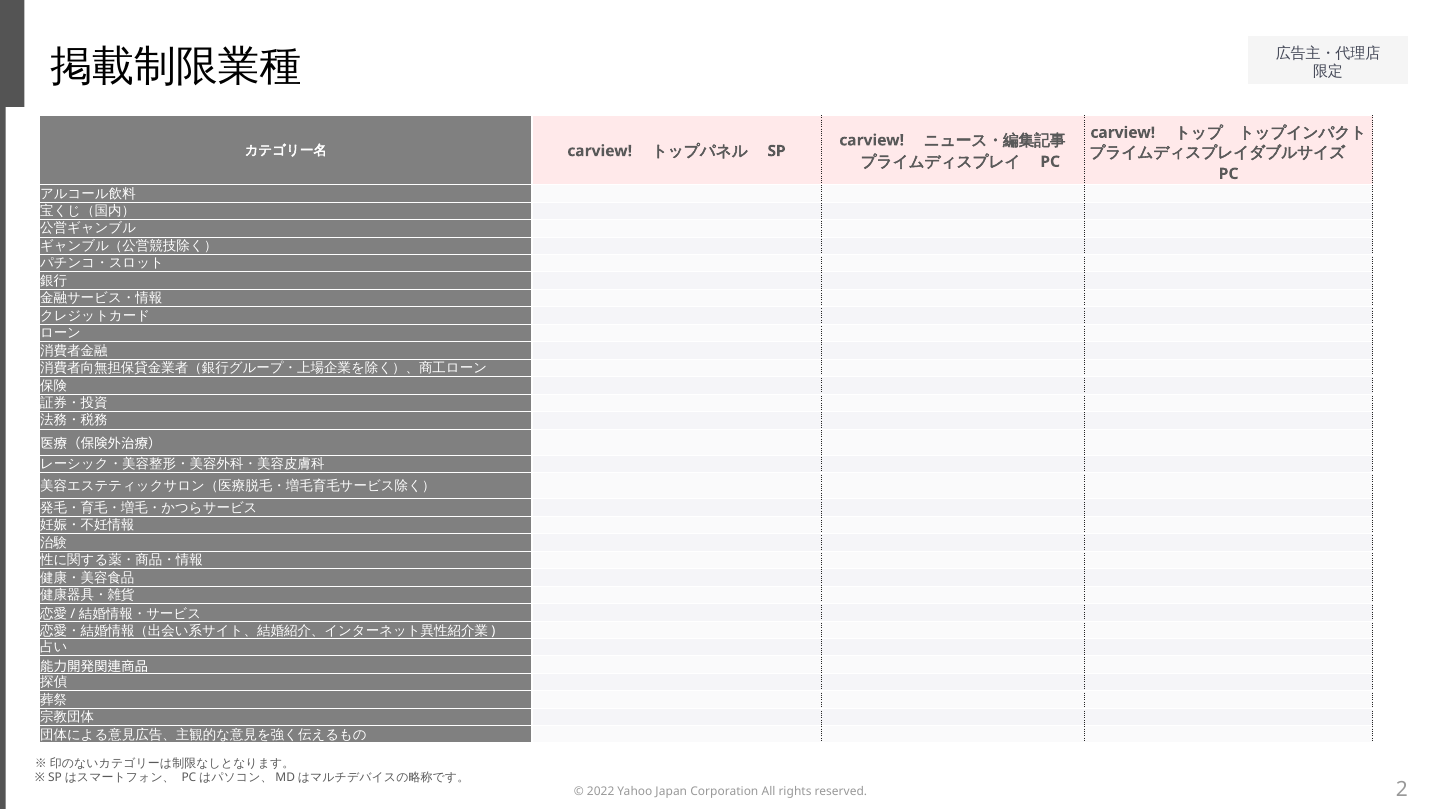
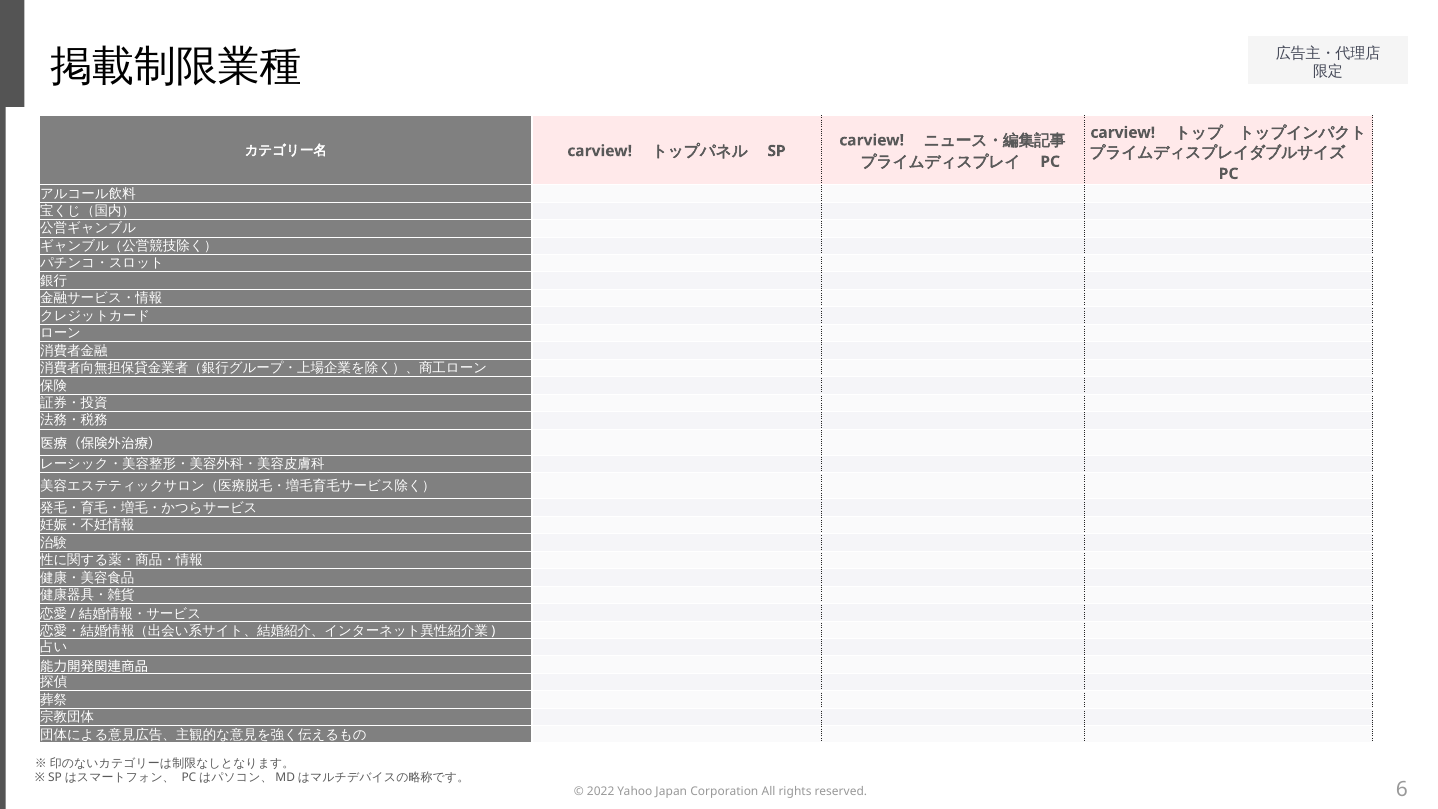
2: 2 -> 6 (1402, 789)
